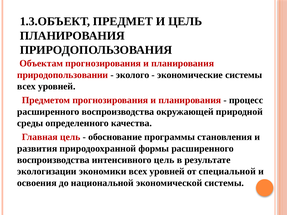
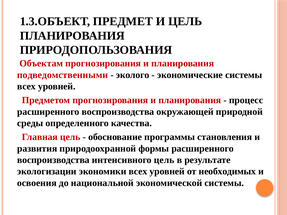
природопользовании: природопользовании -> подведомственными (63, 75)
специальной: специальной -> необходимых (227, 172)
